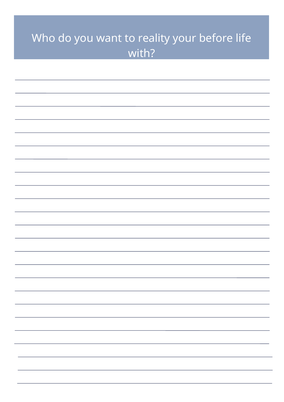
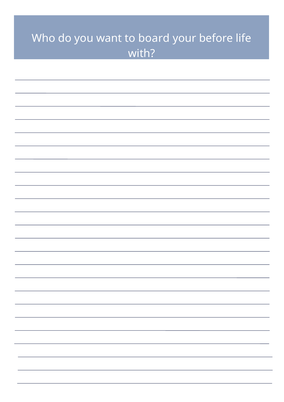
reality: reality -> board (154, 38)
